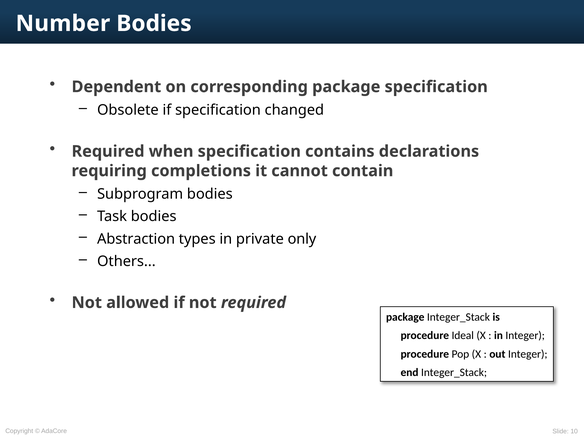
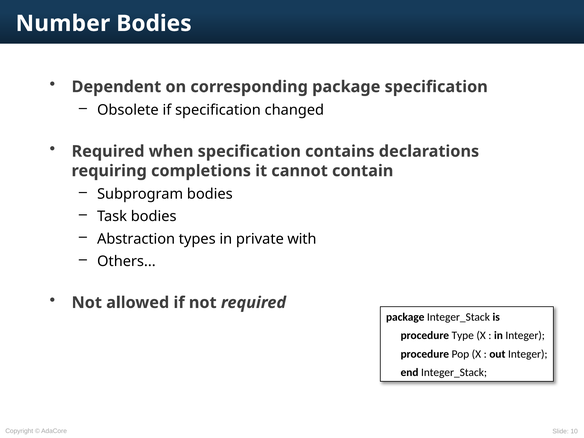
only: only -> with (302, 239)
Ideal: Ideal -> Type (463, 336)
